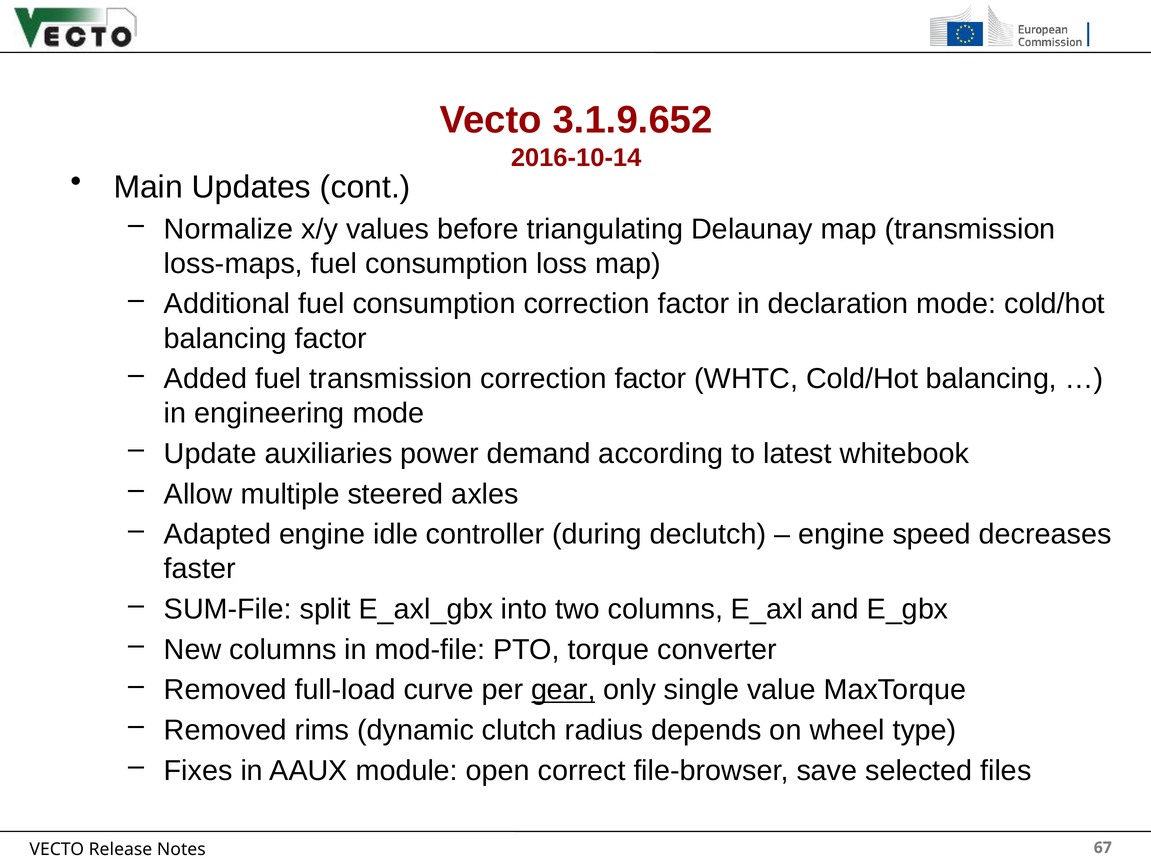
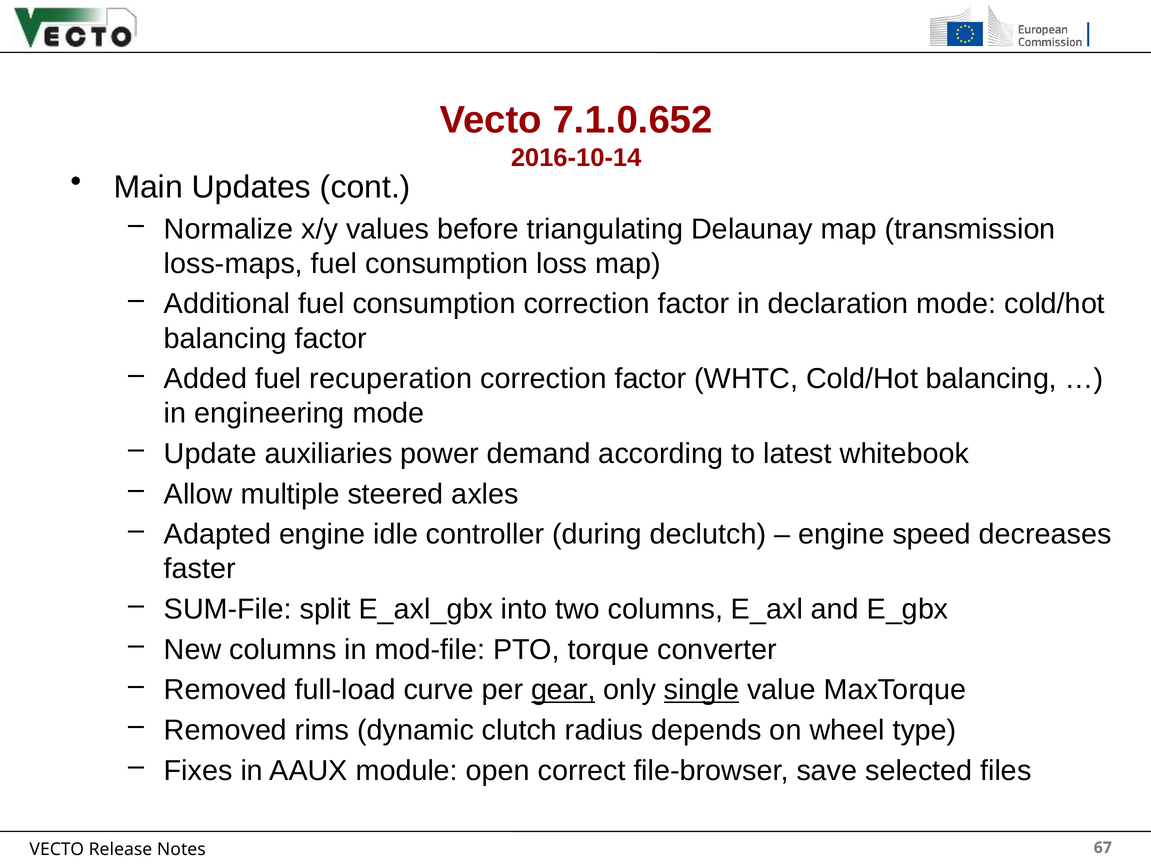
3.1.9.652: 3.1.9.652 -> 7.1.0.652 (633, 120)
fuel transmission: transmission -> recuperation (391, 378)
single underline: none -> present (702, 689)
